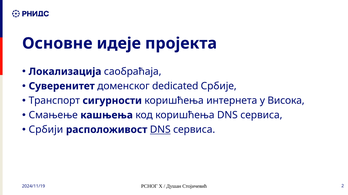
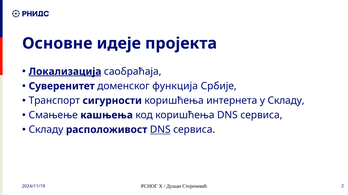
Локализација underline: none -> present (65, 72)
dedicated: dedicated -> функција (175, 86)
у Висока: Висока -> Складу (286, 101)
Србији: Србији -> Складу (46, 130)
